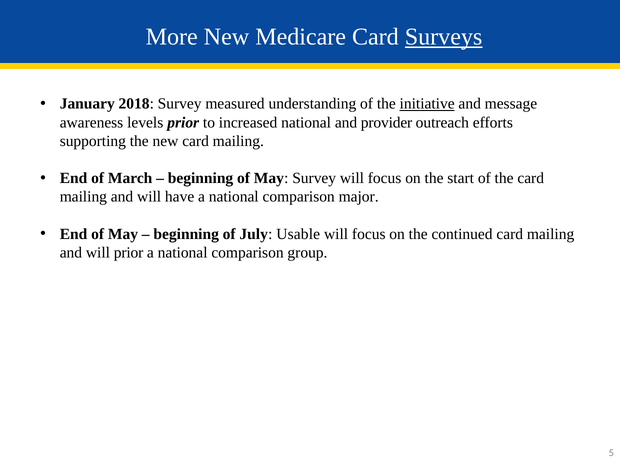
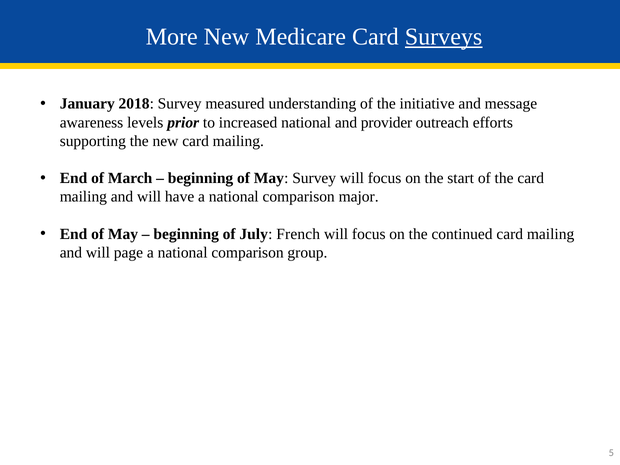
initiative underline: present -> none (427, 104)
Usable: Usable -> French (298, 234)
will prior: prior -> page (128, 253)
